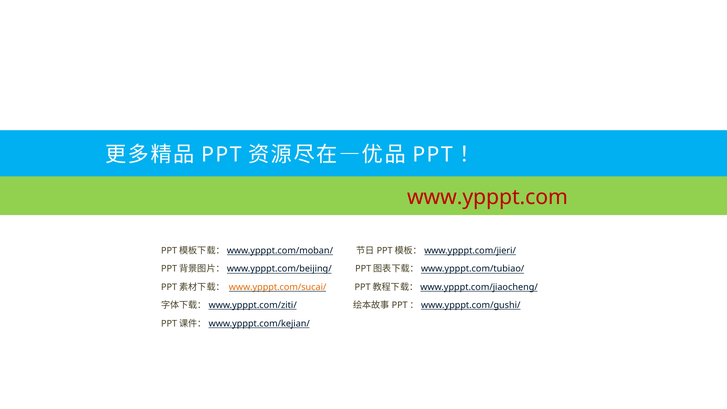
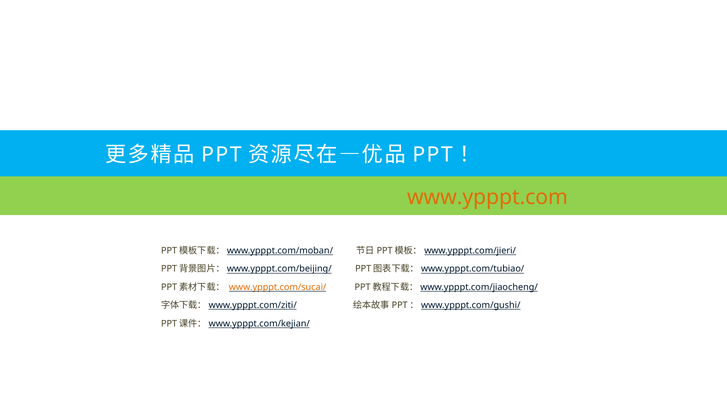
www.ypppt.com colour: red -> orange (487, 197)
